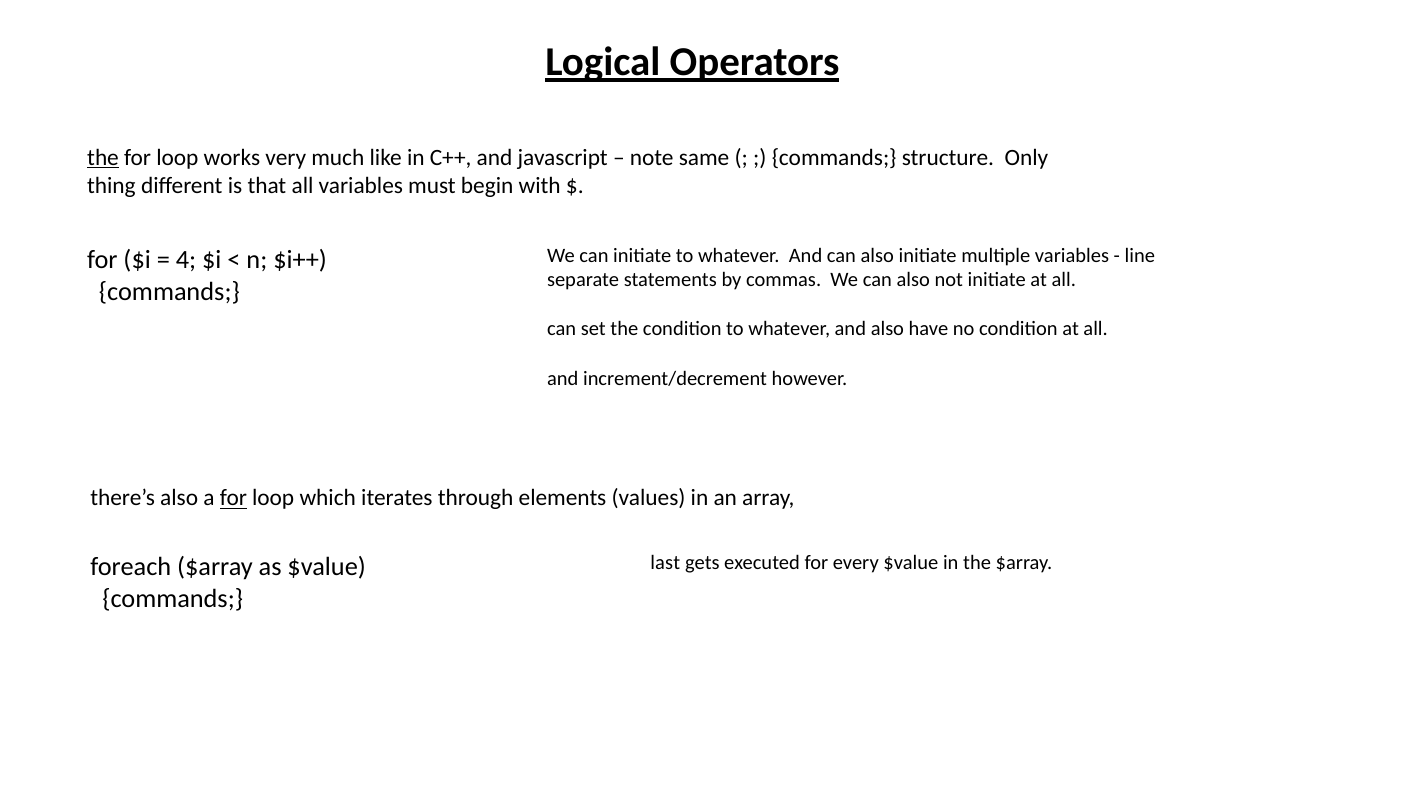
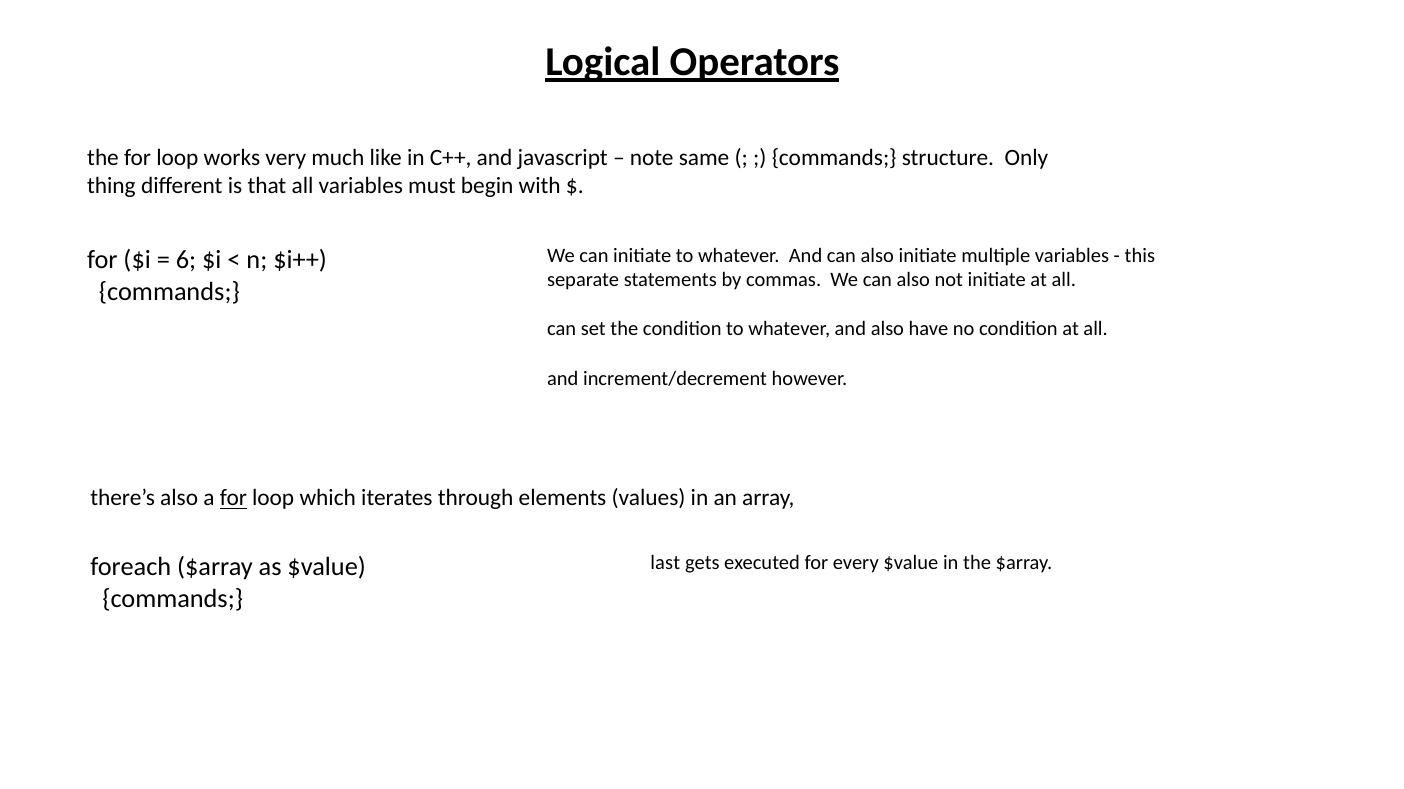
the underline: present -> none (103, 158)
line: line -> this (1140, 256)
4: 4 -> 6 (186, 260)
